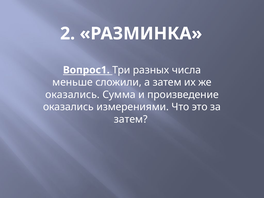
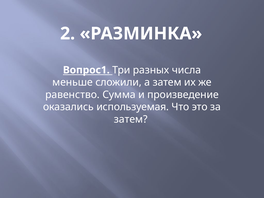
оказались: оказались -> равенство (72, 95)
измерениями: измерениями -> используемая (133, 107)
